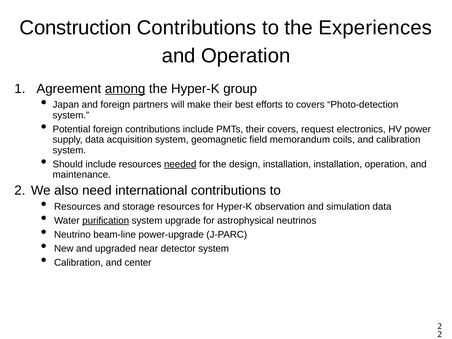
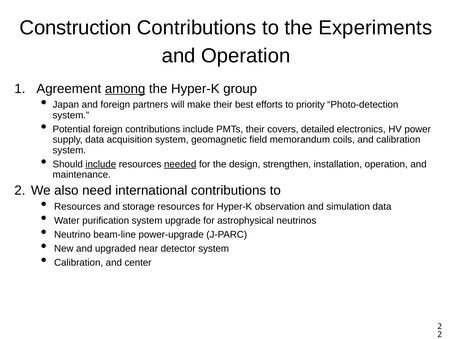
Experiences: Experiences -> Experiments (375, 28)
to covers: covers -> priority (310, 105)
request: request -> detailed (318, 129)
include underline: none -> present (101, 164)
design installation: installation -> strengthen (287, 164)
purification underline: present -> none (106, 221)
